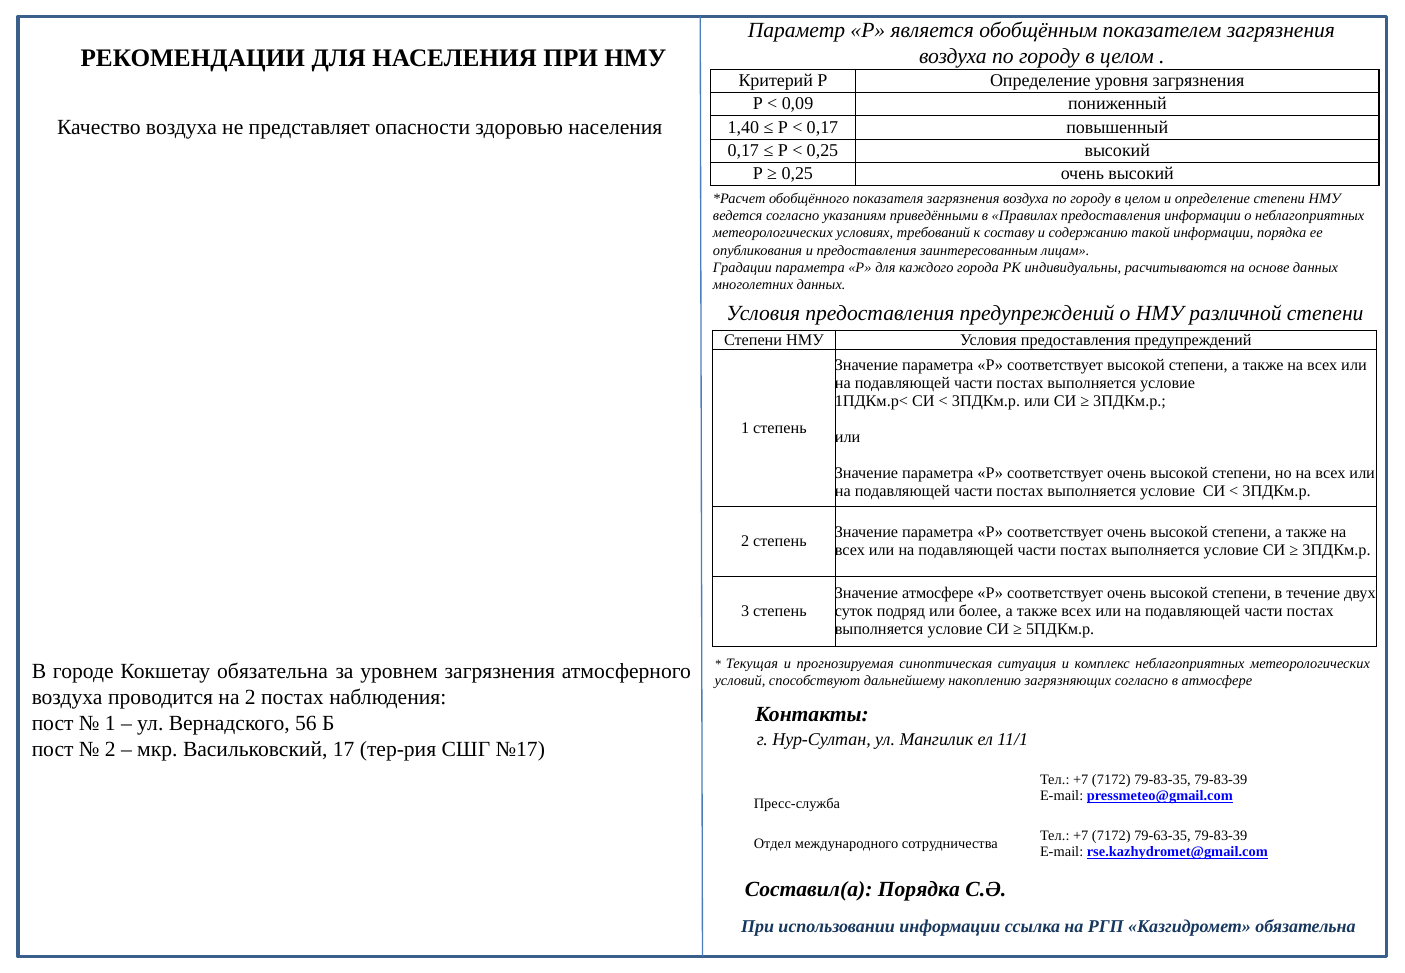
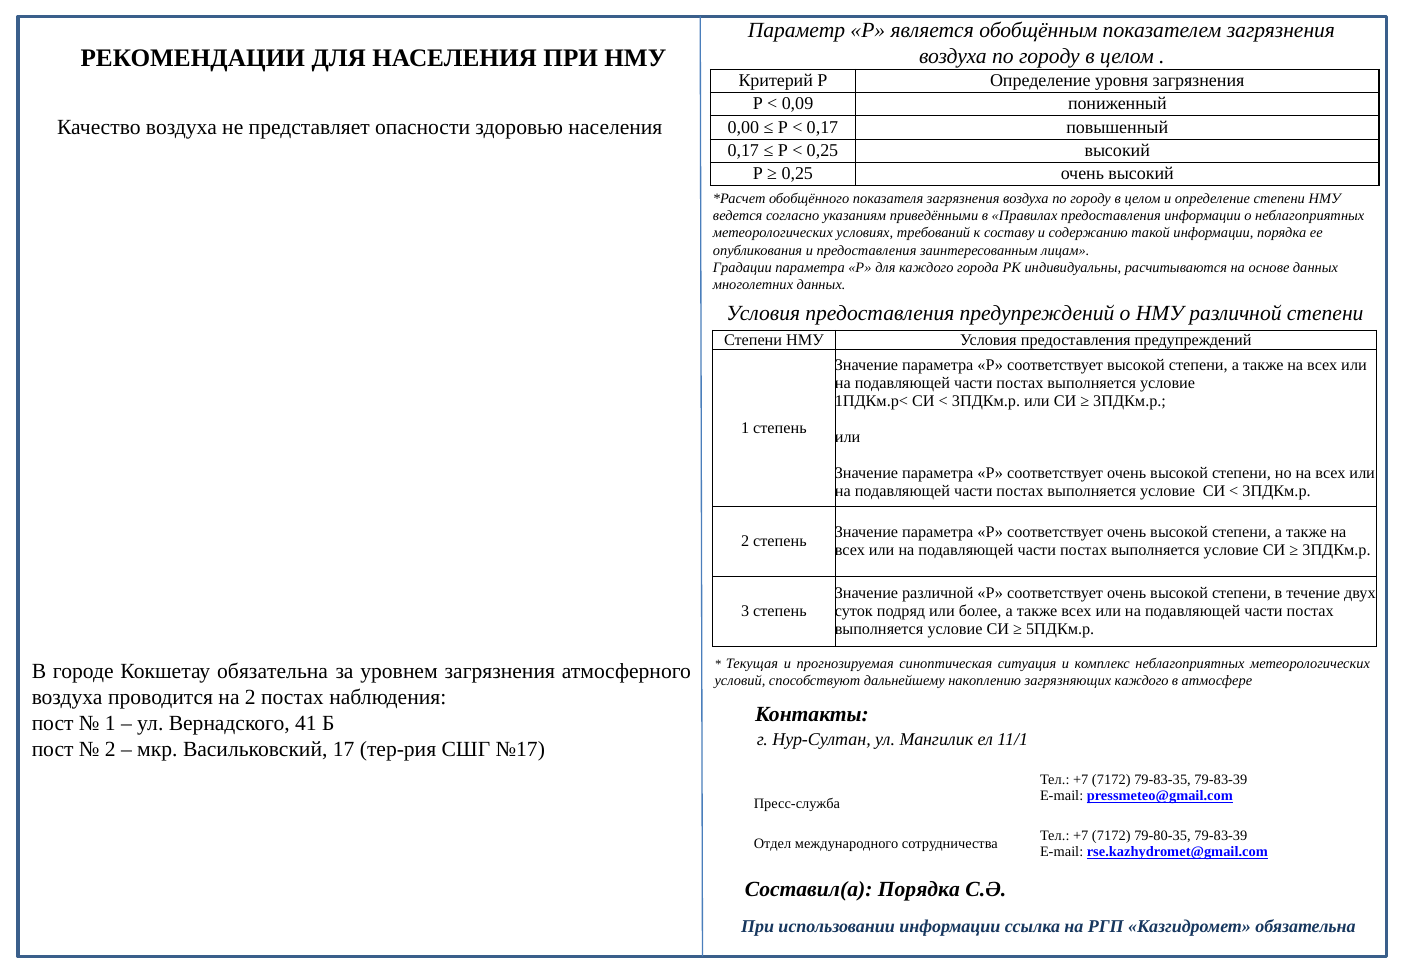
1,40: 1,40 -> 0,00 (743, 127)
Значение атмосфере: атмосфере -> различной (938, 593)
загрязняющих согласно: согласно -> каждого (1142, 681)
56: 56 -> 41 (306, 723)
79-63-35: 79-63-35 -> 79-80-35 (1163, 836)
